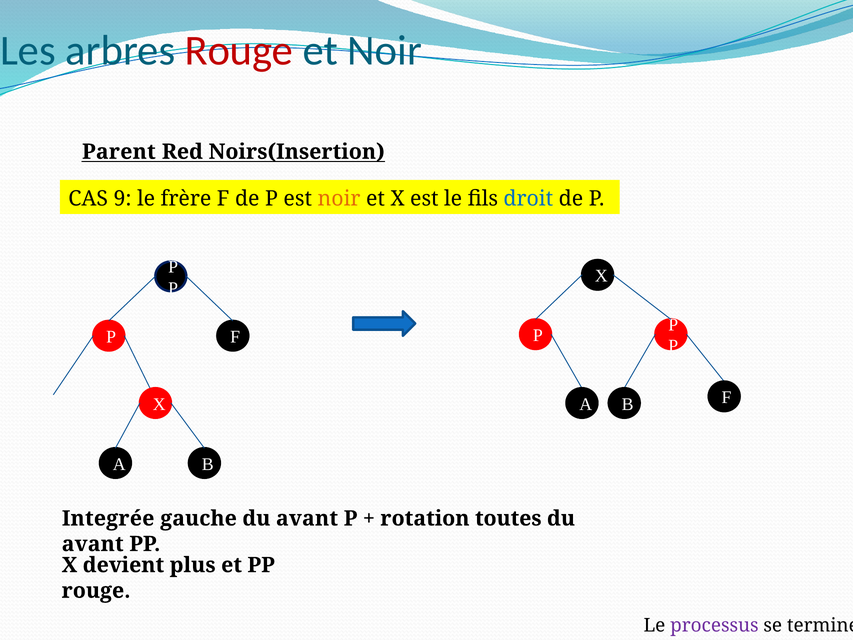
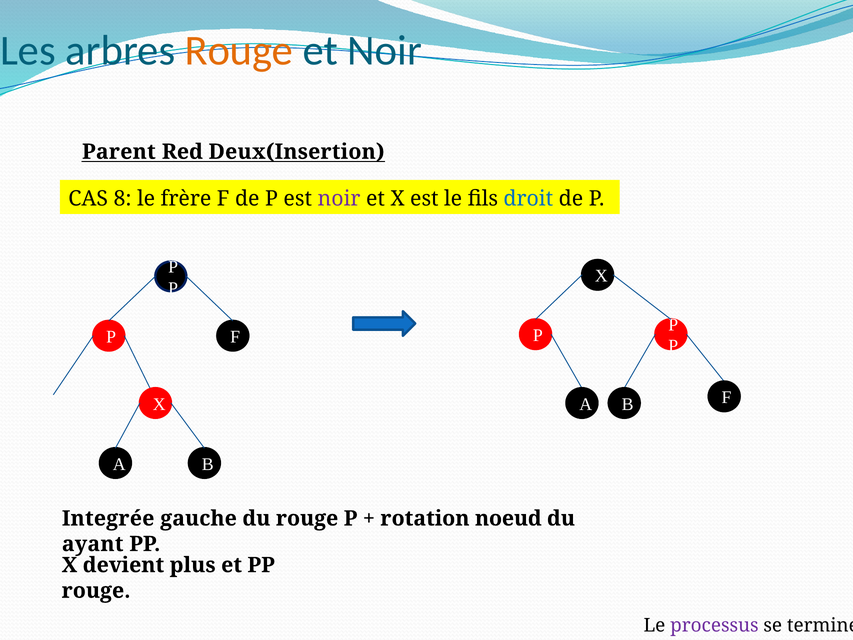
Rouge colour: red -> orange (239, 51)
Noirs(Insertion: Noirs(Insertion -> Deux(Insertion (297, 152)
9: 9 -> 8 (123, 198)
noir colour: orange -> purple (339, 198)
gauche du avant: avant -> rouge (307, 518)
toutes: toutes -> noeud (508, 518)
avant: avant -> ayant (93, 544)
